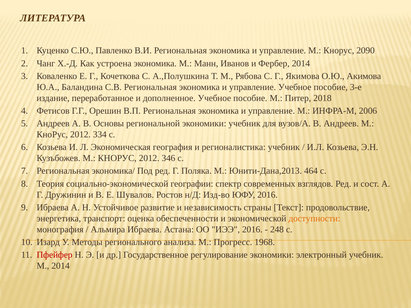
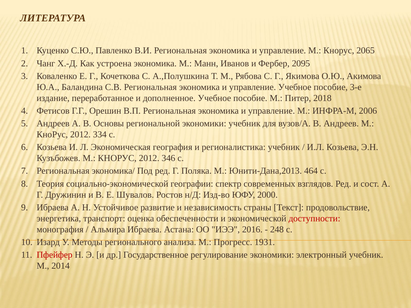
2090: 2090 -> 2065 (366, 51)
Фербер 2014: 2014 -> 2095 (301, 63)
ЮФУ 2016: 2016 -> 2000 (267, 195)
доступности colour: orange -> red (314, 219)
1968: 1968 -> 1931 (265, 242)
